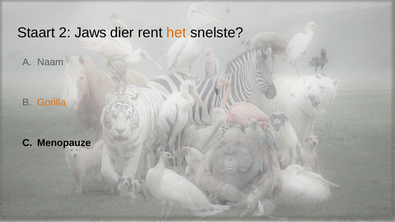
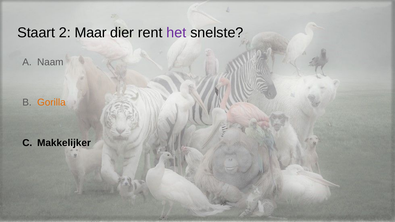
Jaws: Jaws -> Maar (91, 33)
het colour: orange -> purple (176, 33)
Menopauze: Menopauze -> Makkelijker (64, 143)
